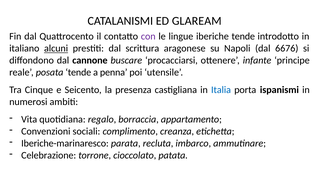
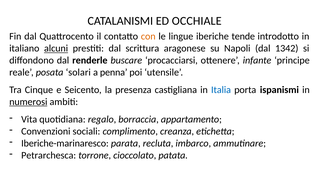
GLAREAM: GLAREAM -> OCCHIALE (197, 21)
con colour: purple -> orange (148, 36)
6676: 6676 -> 1342 (287, 48)
cannone: cannone -> renderle (90, 60)
posata tende: tende -> solari (78, 72)
numerosi underline: none -> present (28, 101)
Celebrazione: Celebrazione -> Petrarchesca (49, 155)
